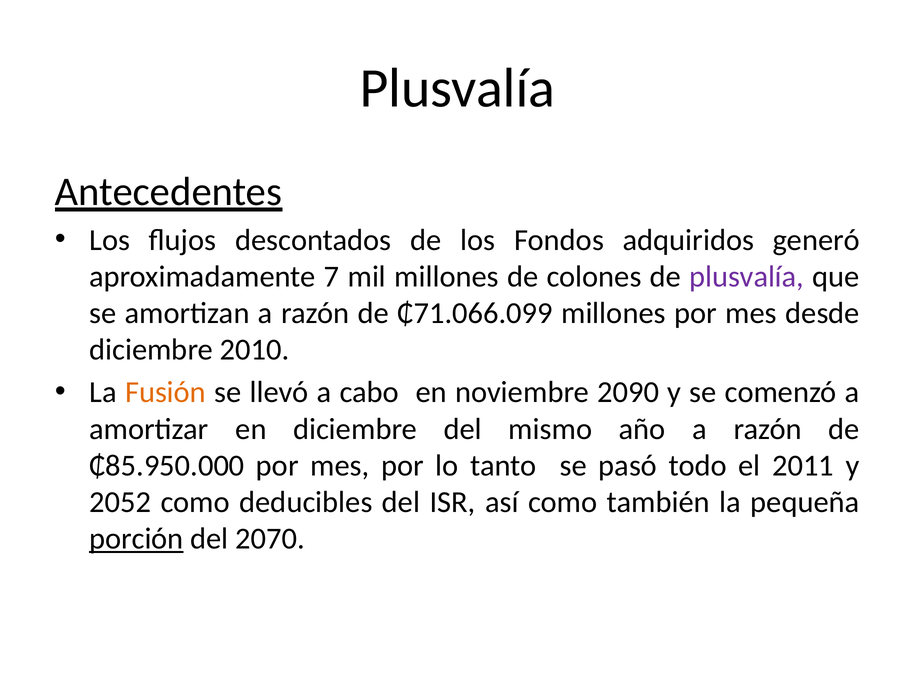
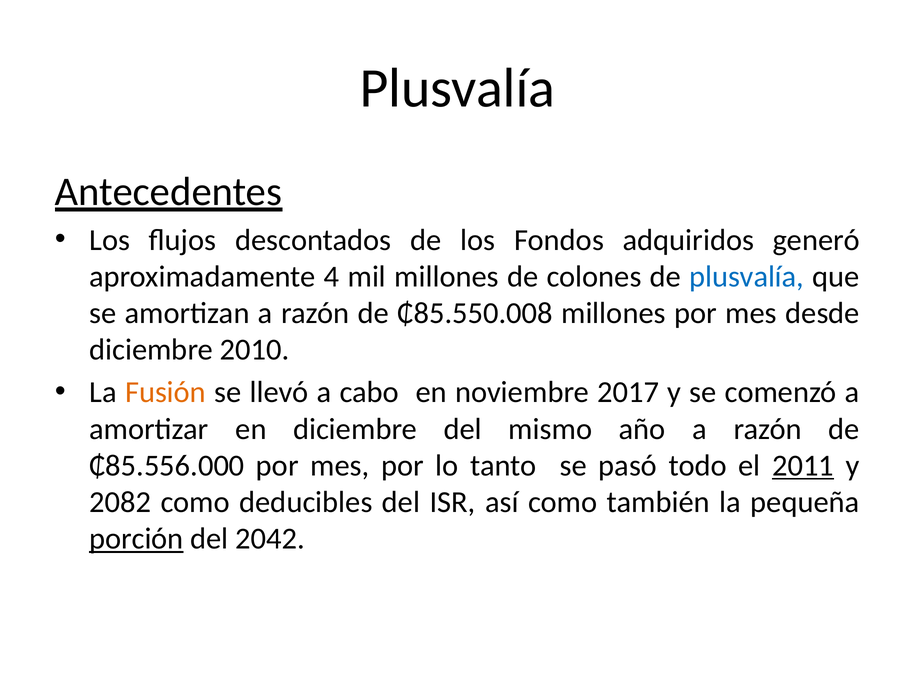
7: 7 -> 4 (332, 277)
plusvalía colour: purple -> blue (747, 277)
₵71.066.099: ₵71.066.099 -> ₵85.550.008 (475, 313)
2090: 2090 -> 2017 (628, 393)
₵85.950.000: ₵85.950.000 -> ₵85.556.000 (167, 466)
2011 underline: none -> present (803, 466)
2052: 2052 -> 2082 (120, 502)
2070: 2070 -> 2042 (270, 539)
